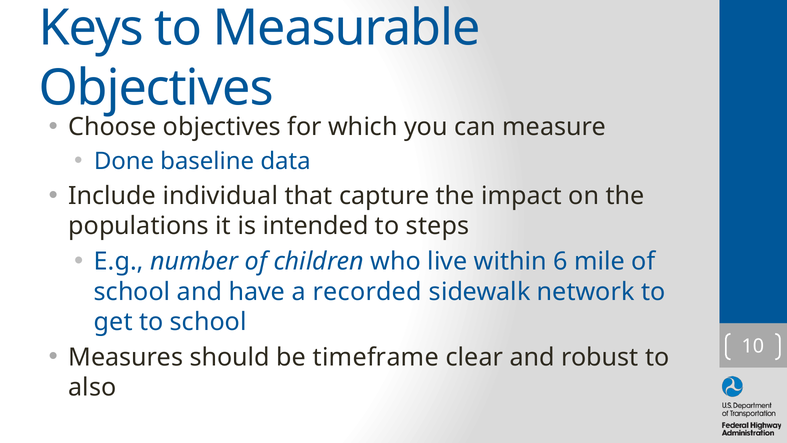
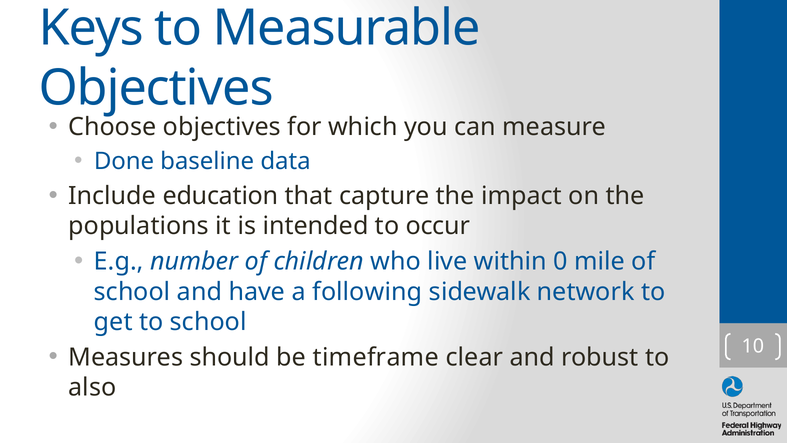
individual: individual -> education (220, 196)
steps: steps -> occur (438, 226)
6: 6 -> 0 (560, 261)
recorded: recorded -> following (367, 292)
